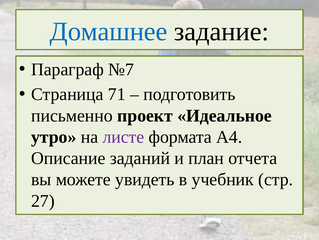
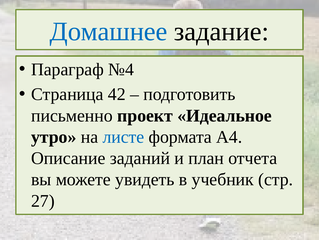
№7: №7 -> №4 (121, 69)
71: 71 -> 42 (117, 94)
листе colour: purple -> blue (123, 137)
